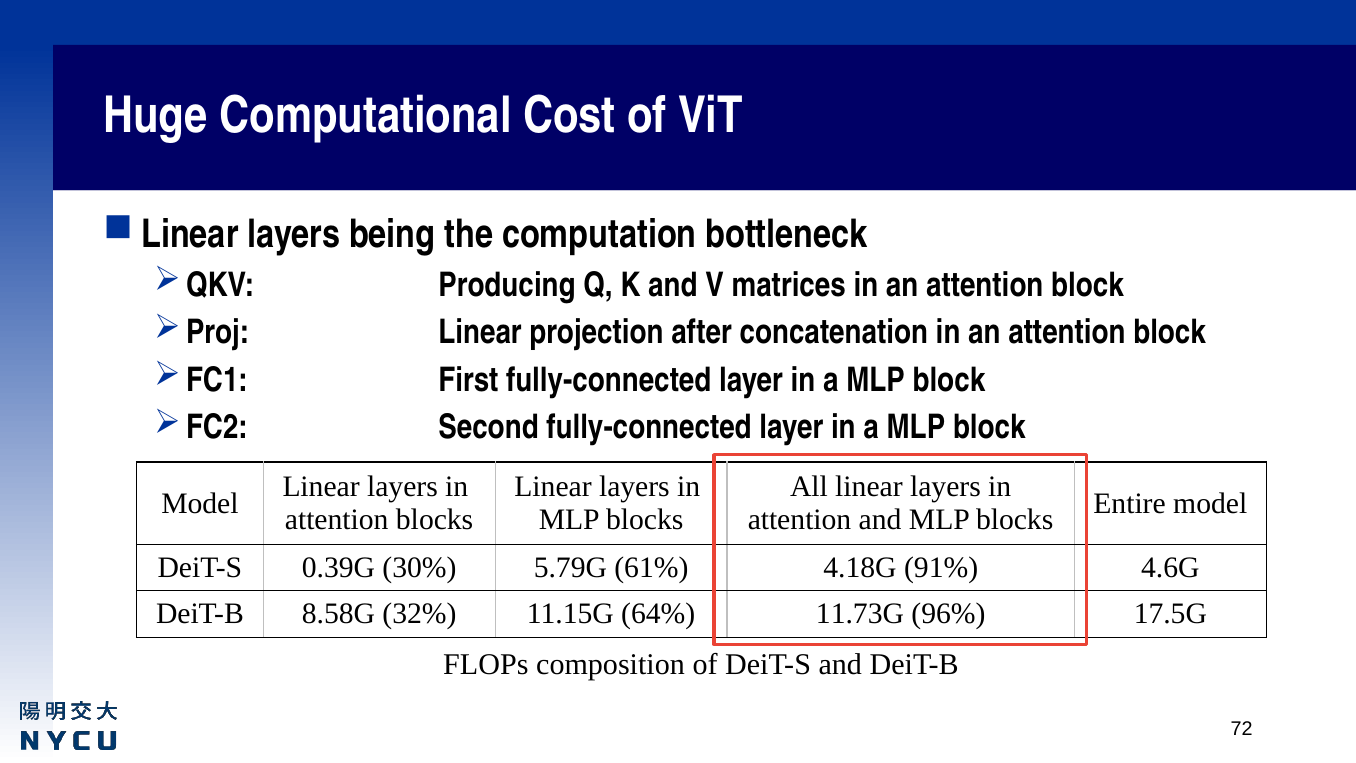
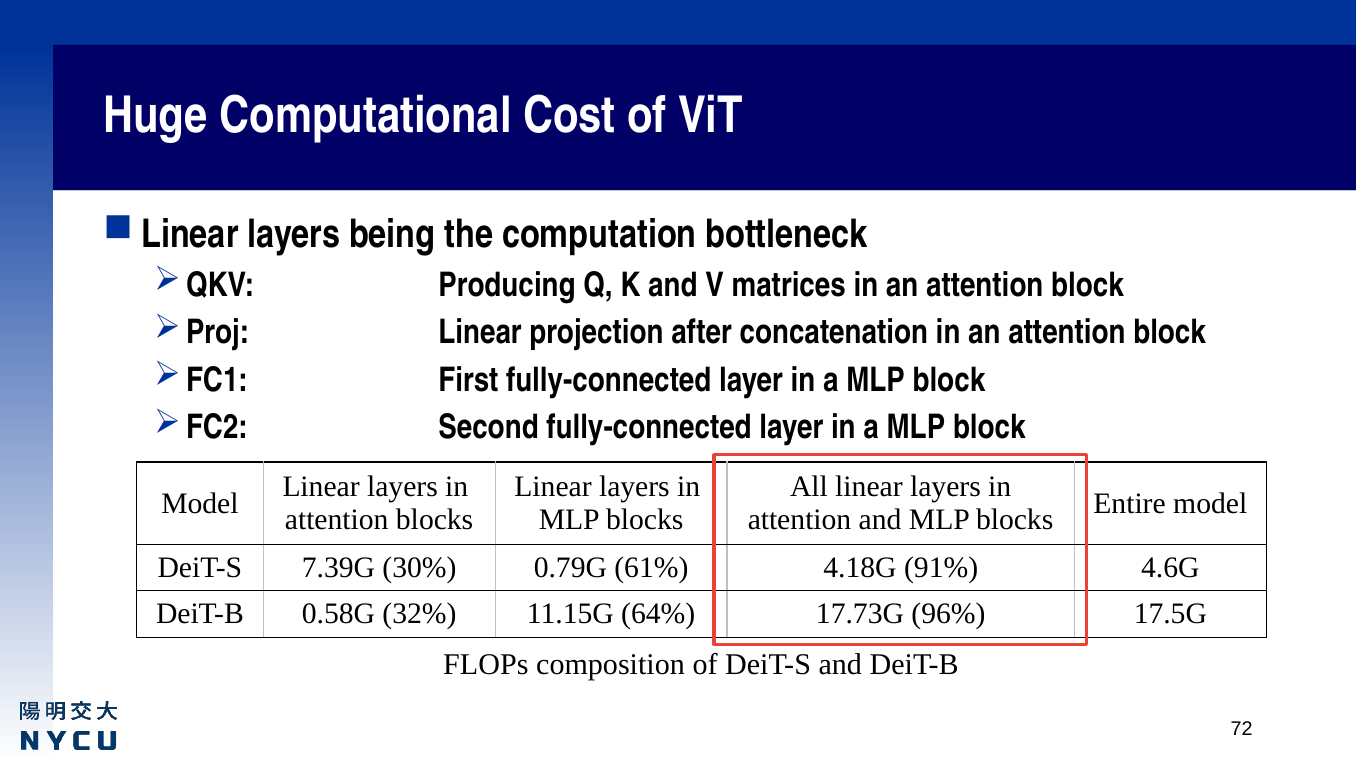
0.39G: 0.39G -> 7.39G (338, 568)
5.79G: 5.79G -> 0.79G (570, 568)
8.58G: 8.58G -> 0.58G (338, 614)
11.73G: 11.73G -> 17.73G (860, 614)
